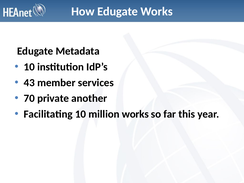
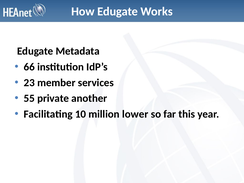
10: 10 -> 66 (29, 67)
43: 43 -> 23 (29, 83)
70: 70 -> 55 (29, 98)
million works: works -> lower (135, 114)
